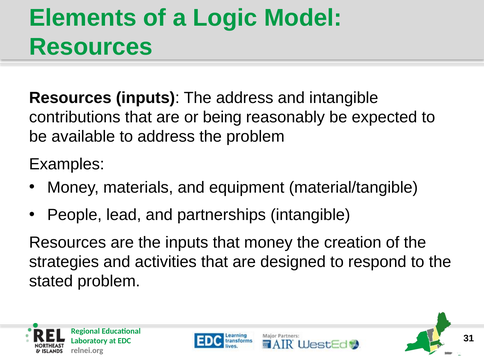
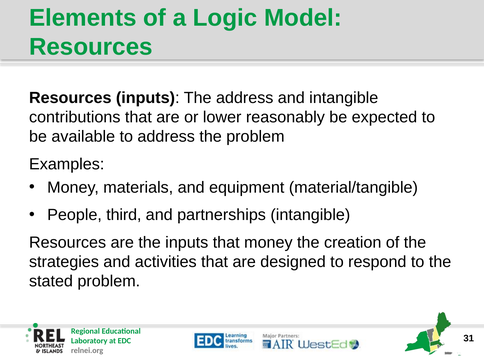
being: being -> lower (222, 117)
lead: lead -> third (124, 215)
